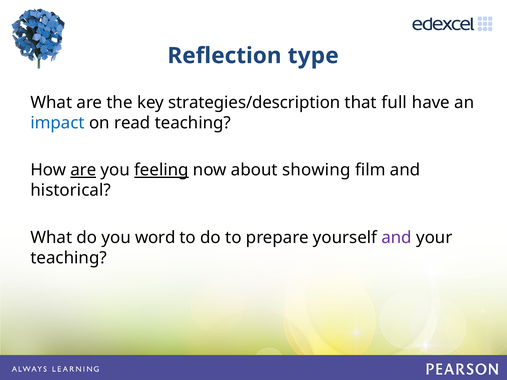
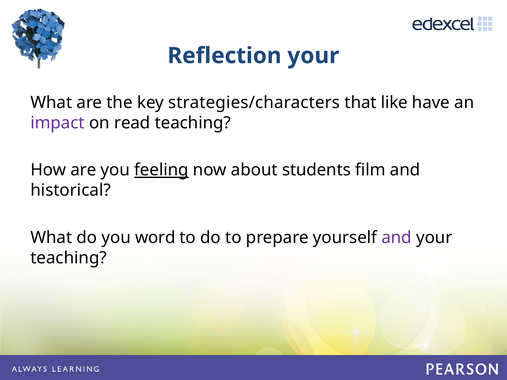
Reflection type: type -> your (313, 56)
strategies/description: strategies/description -> strategies/characters (254, 103)
full: full -> like (394, 103)
impact colour: blue -> purple (58, 123)
are underline: present -> none (83, 170)
showing: showing -> students (316, 170)
